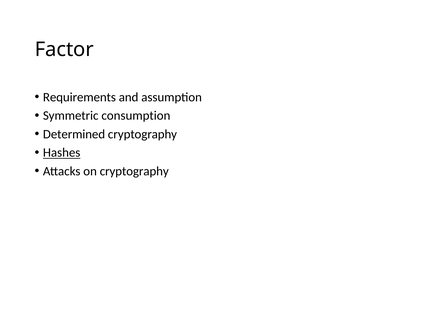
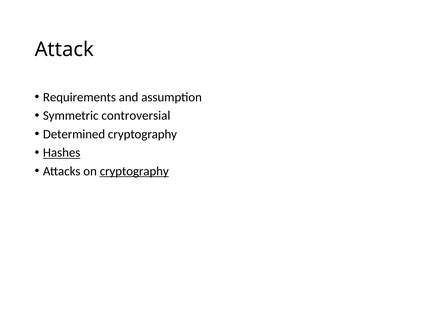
Factor: Factor -> Attack (64, 49)
consumption: consumption -> controversial (136, 116)
cryptography underline: none -> present (134, 171)
